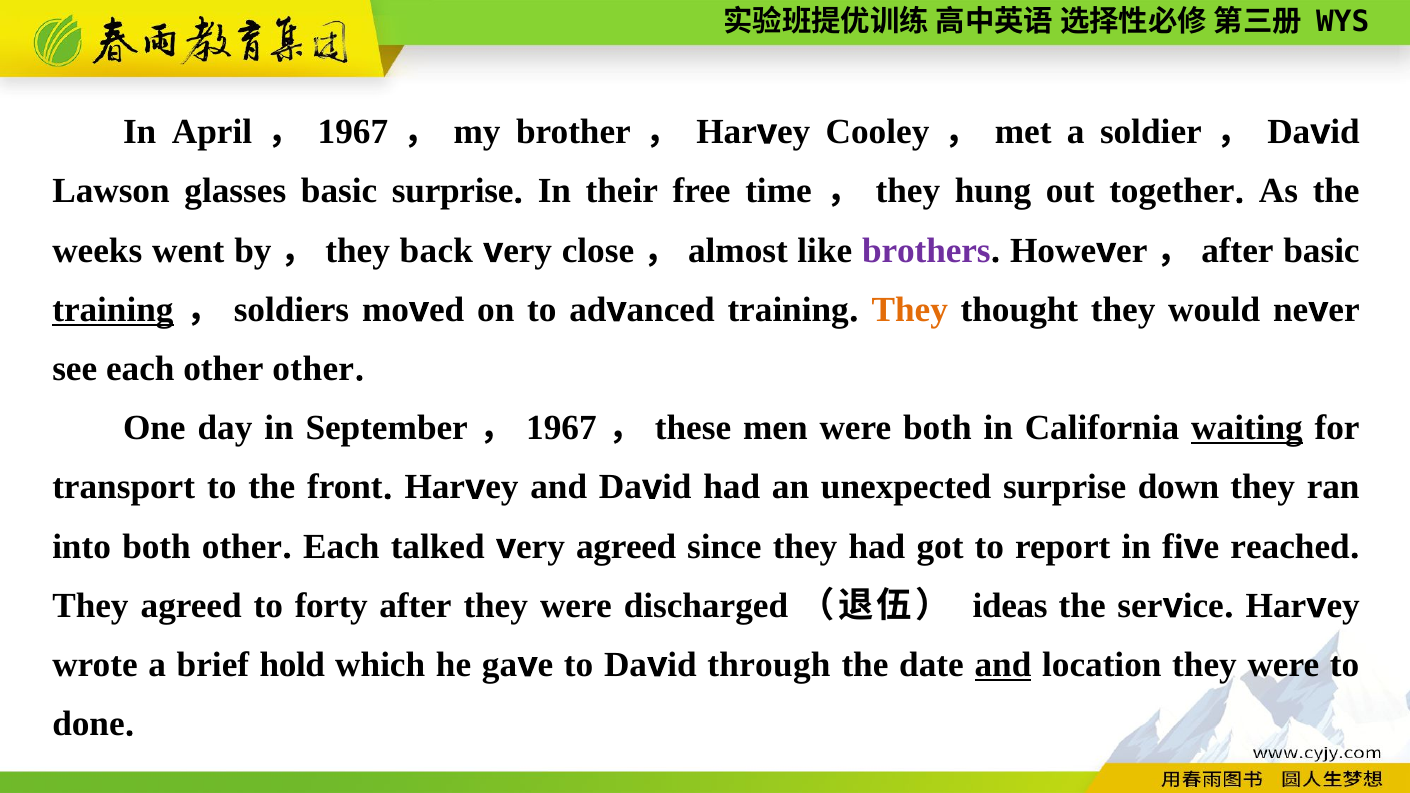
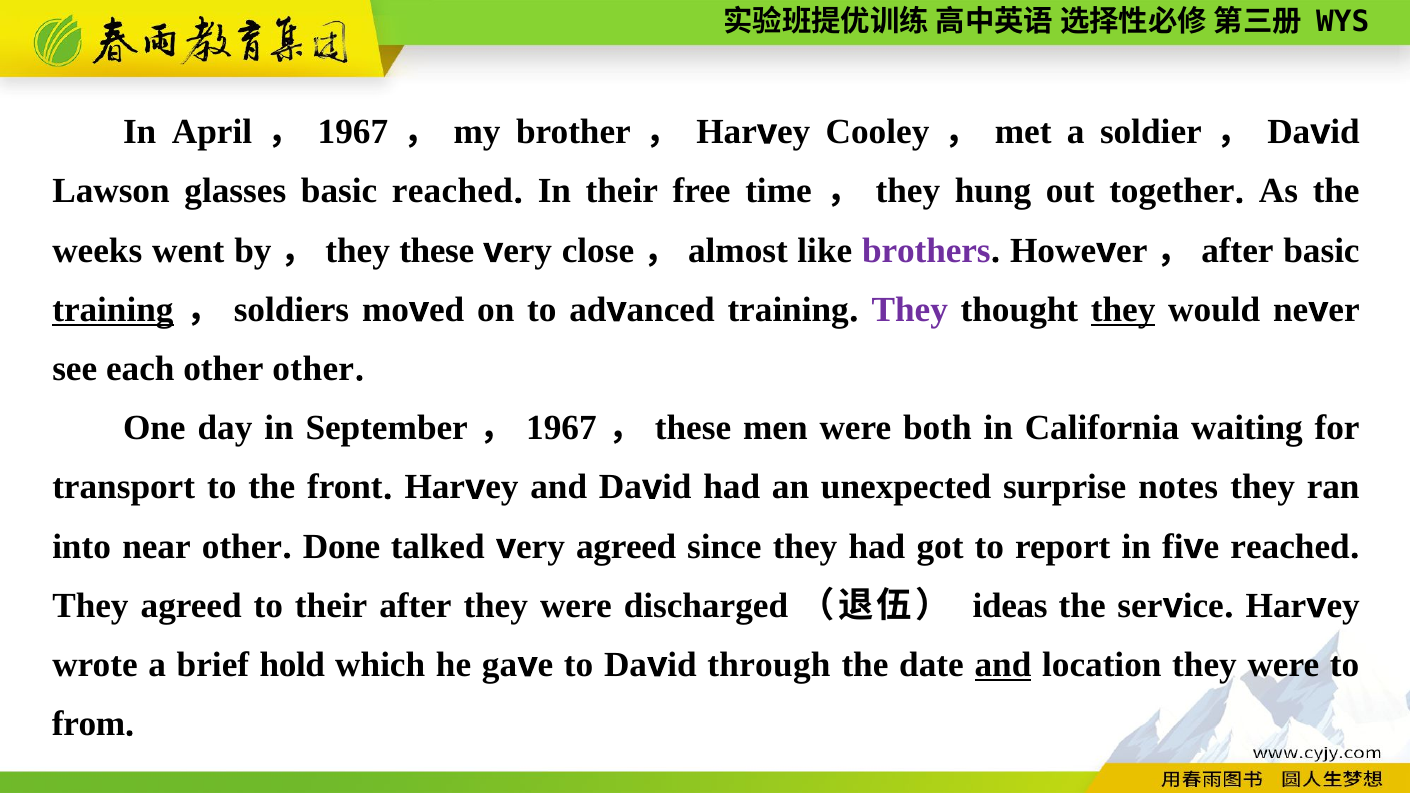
basic surprise: surprise -> reached (452, 191)
they back: back -> these (437, 251)
They colour: orange -> purple (910, 310)
they underline: none -> present (1123, 310)
waiting underline: present -> none (1247, 428)
down: down -> notes (1178, 487)
into both: both -> near (156, 547)
Each: Each -> Done (342, 547)
to forty: forty -> their (331, 606)
done: done -> from (89, 724)
